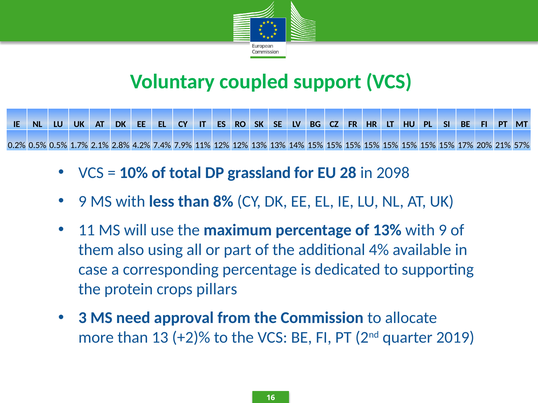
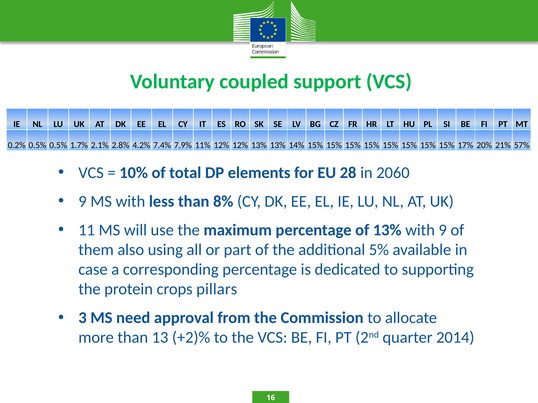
grassland: grassland -> elements (259, 173)
2098: 2098 -> 2060 (393, 173)
4%: 4% -> 5% (379, 250)
2019: 2019 -> 2014 (455, 338)
